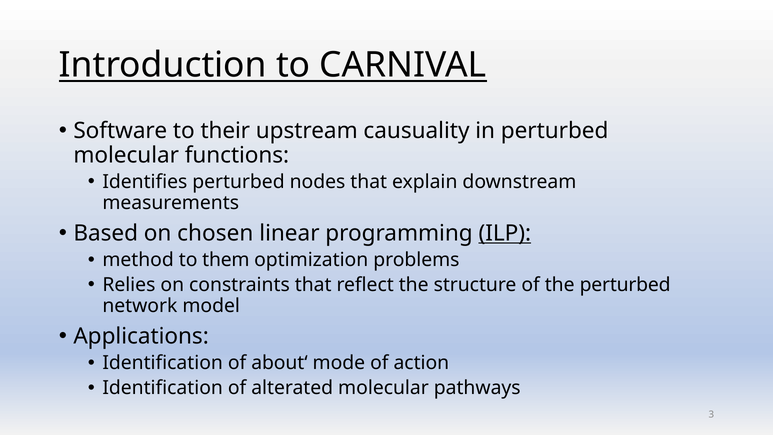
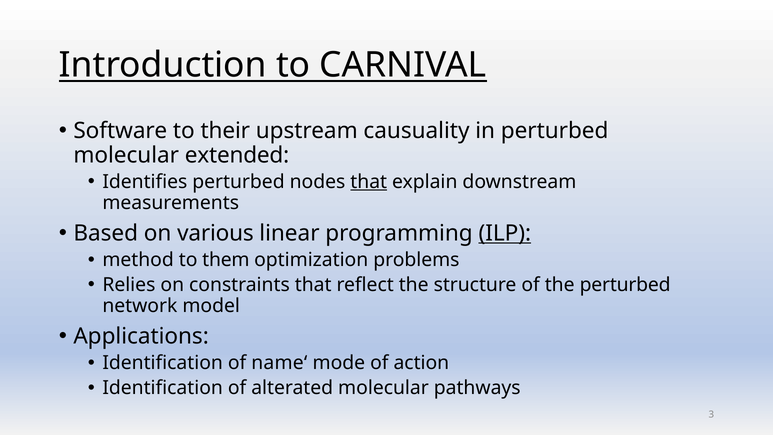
functions: functions -> extended (237, 155)
that underline: none -> present (369, 182)
chosen: chosen -> various (215, 233)
about‘: about‘ -> name‘ (279, 363)
